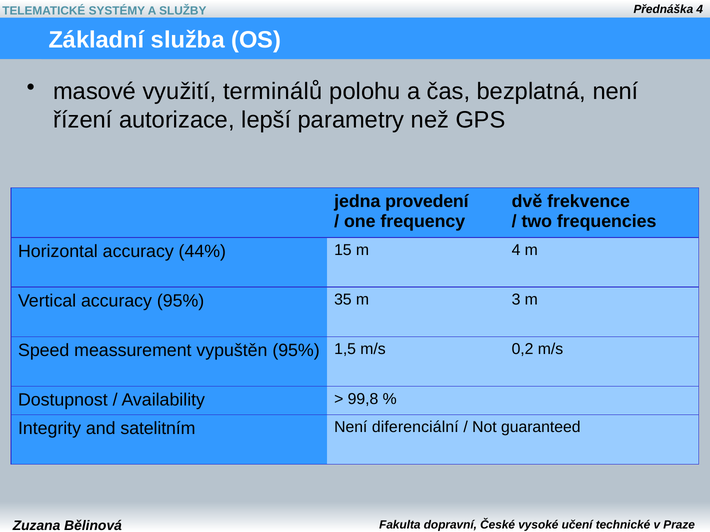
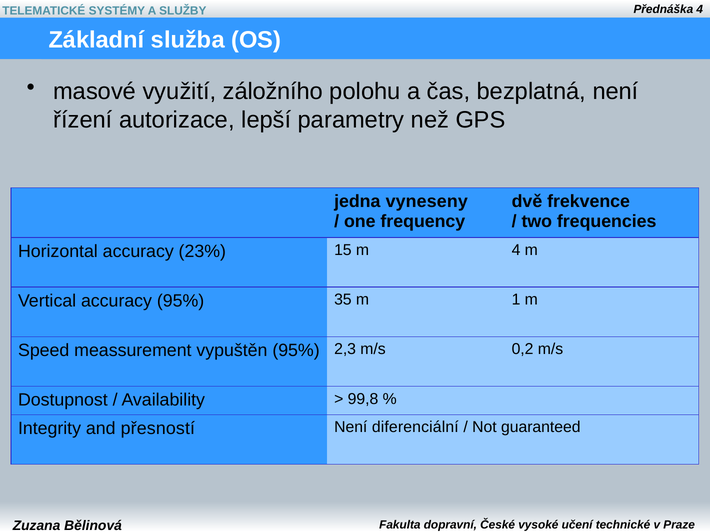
terminálů: terminálů -> záložního (273, 92)
provedení: provedení -> vyneseny (427, 202)
44%: 44% -> 23% (202, 251)
3: 3 -> 1 (516, 300)
1,5: 1,5 -> 2,3 (345, 350)
satelitním: satelitním -> přesností (158, 429)
